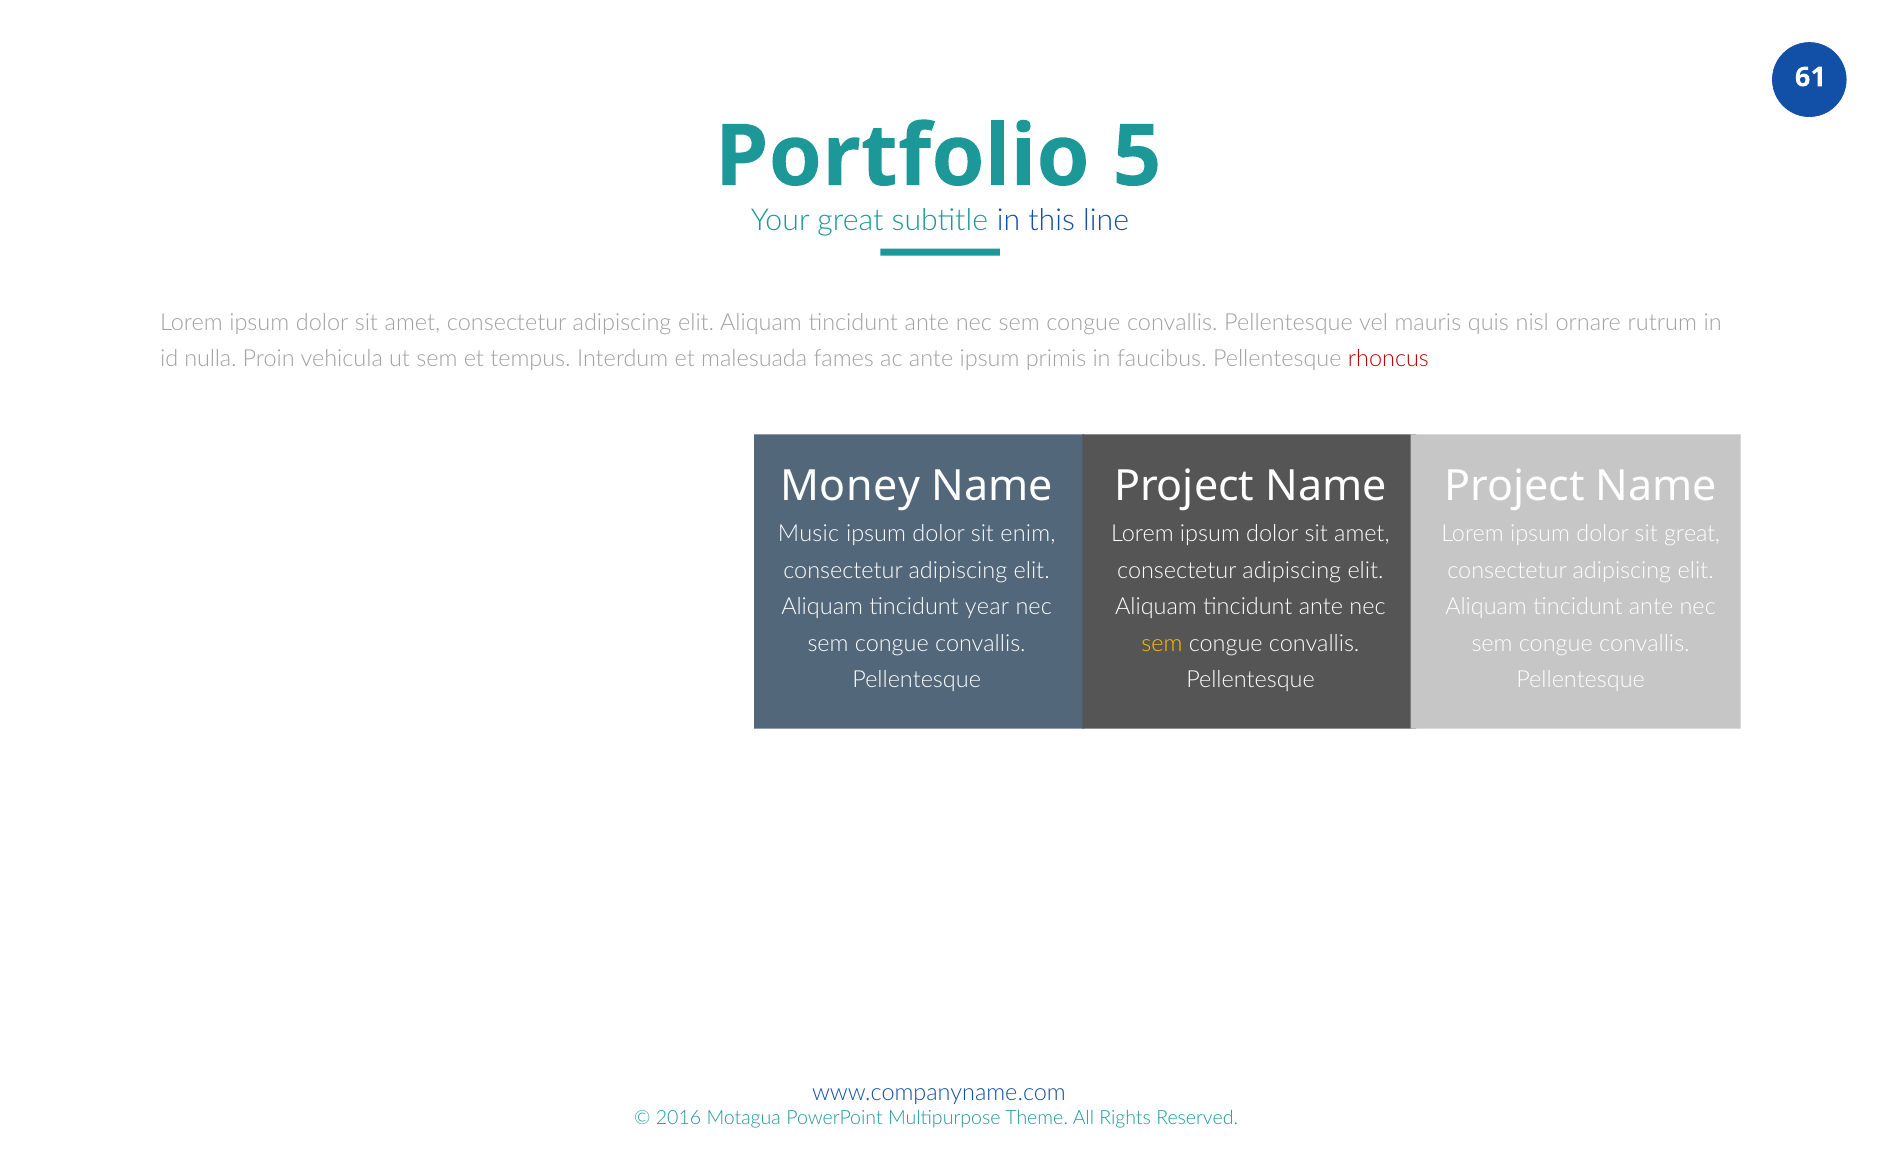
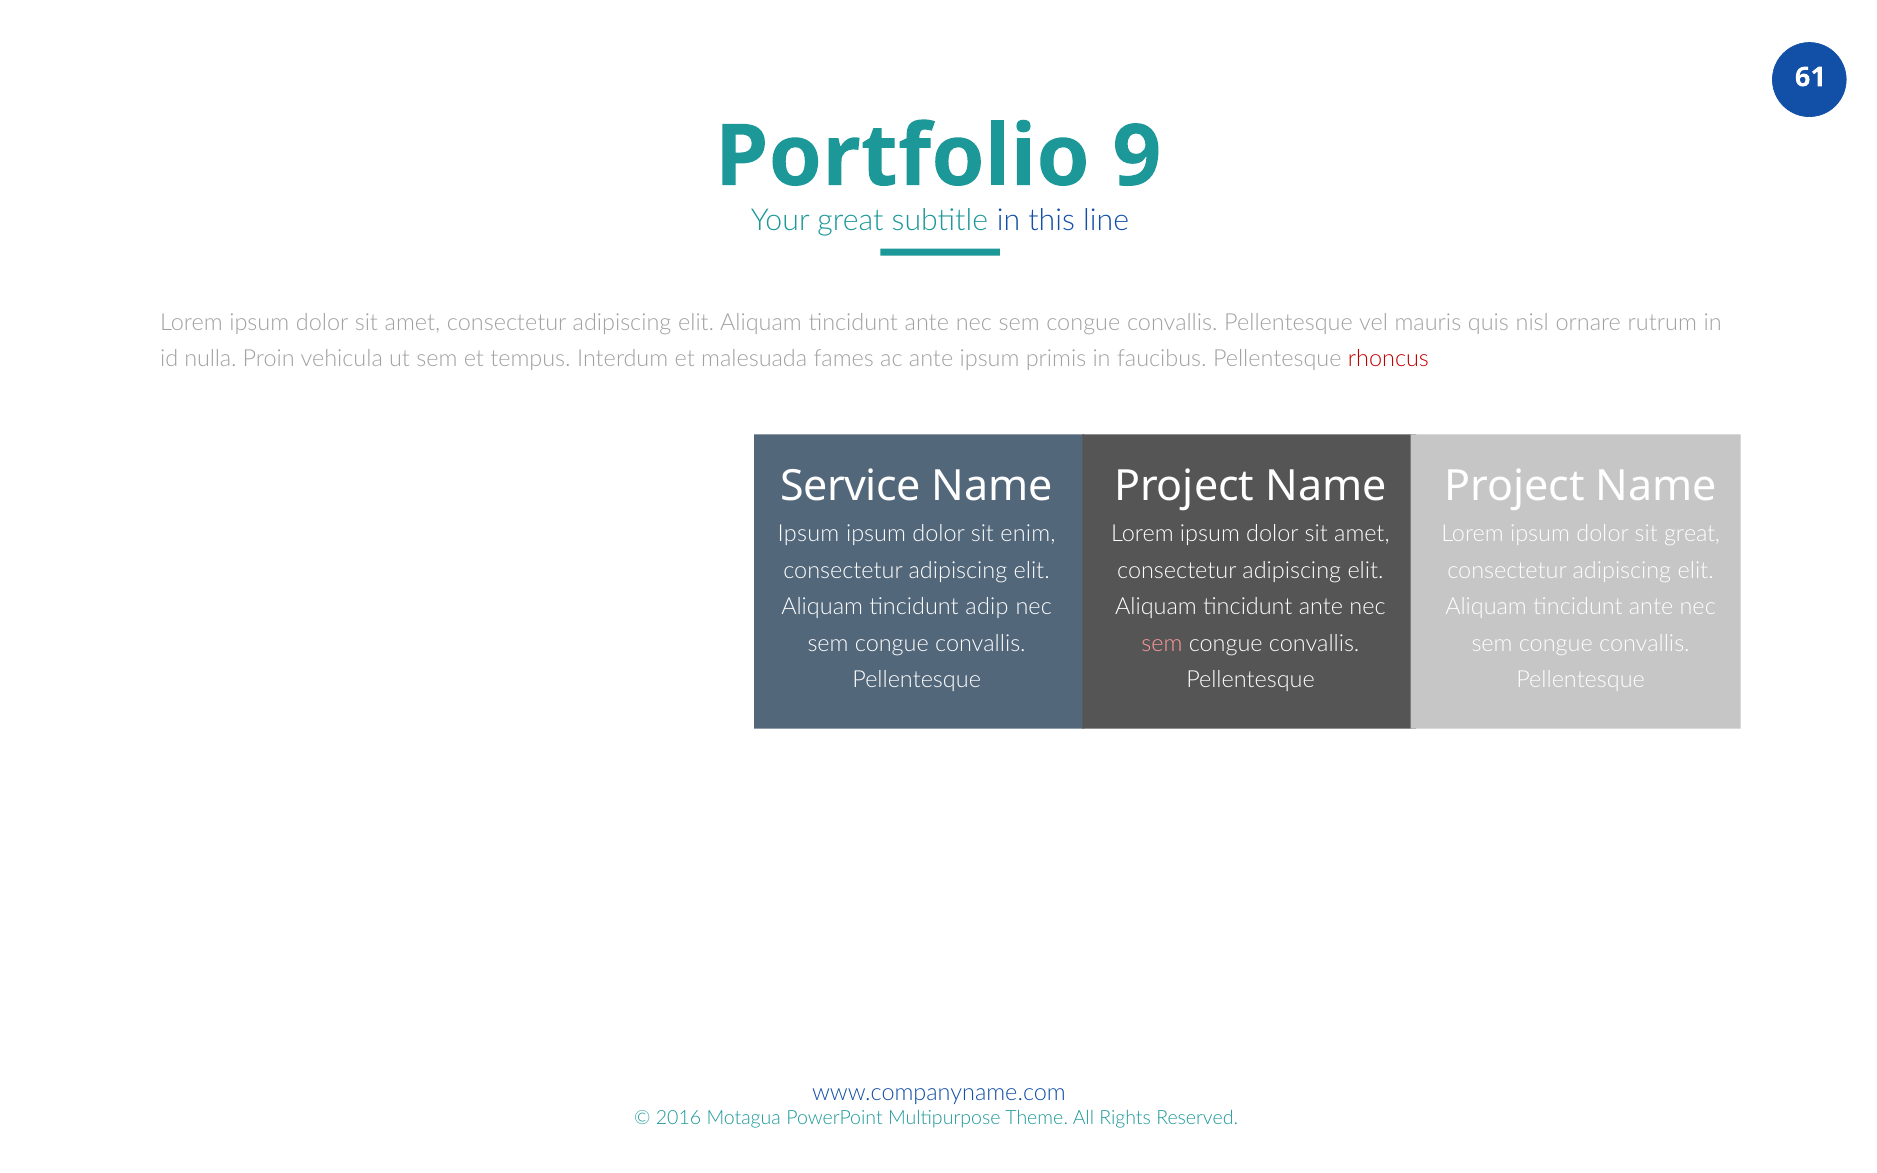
5: 5 -> 9 (1137, 157)
Money: Money -> Service (851, 487)
Music: Music -> Ipsum (808, 534)
year: year -> adip (987, 607)
sem colour: yellow -> pink (1162, 643)
